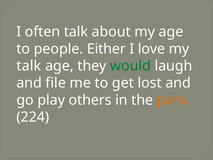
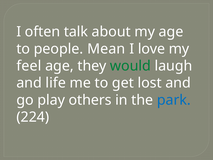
Either: Either -> Mean (106, 49)
talk: talk -> feel (29, 66)
file: file -> life (56, 83)
park colour: orange -> blue (174, 100)
